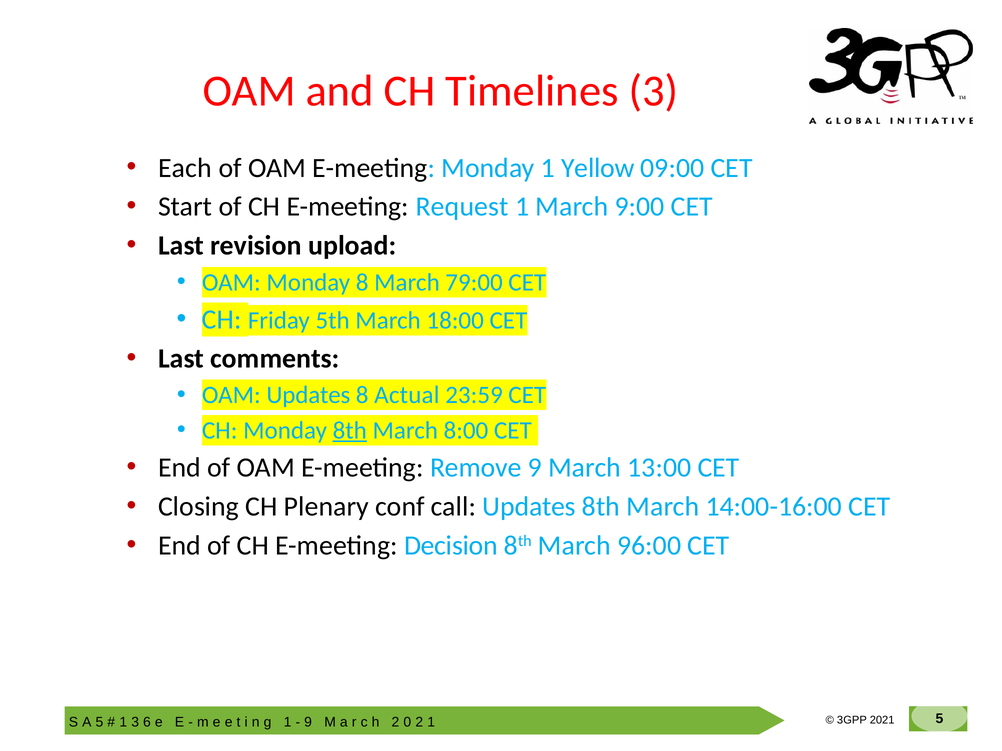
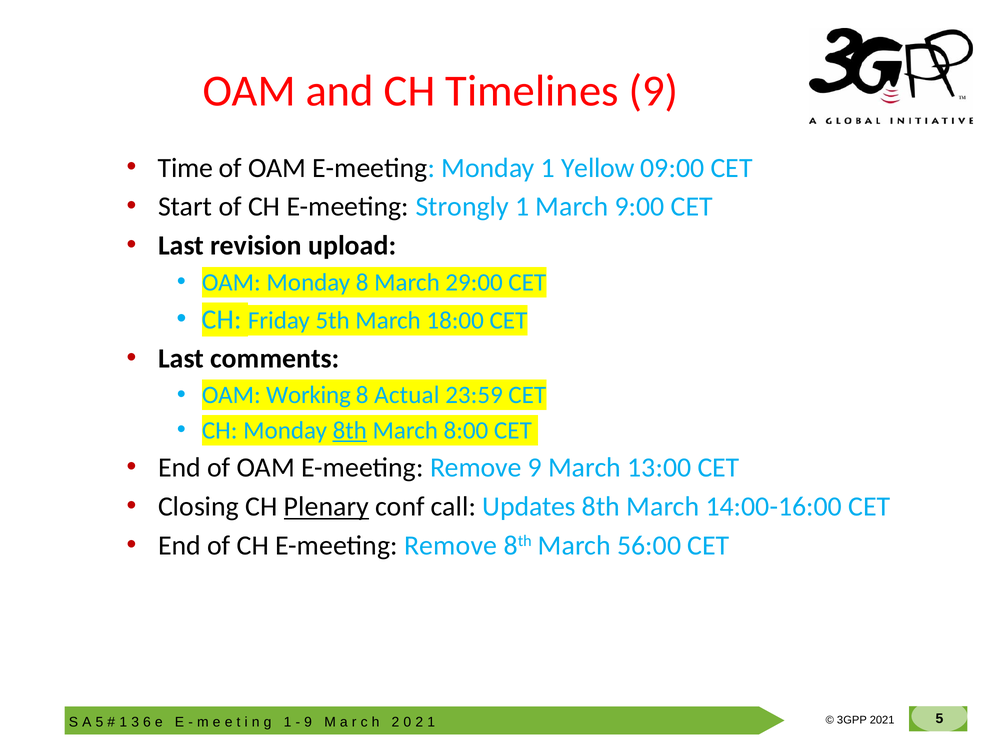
Timelines 3: 3 -> 9 (653, 91)
Each: Each -> Time (185, 168)
Request: Request -> Strongly (462, 207)
79:00: 79:00 -> 29:00 (474, 282)
OAM Updates: Updates -> Working (308, 395)
Plenary underline: none -> present (326, 507)
CH E-meeting Decision: Decision -> Remove (451, 546)
96:00: 96:00 -> 56:00 (649, 546)
